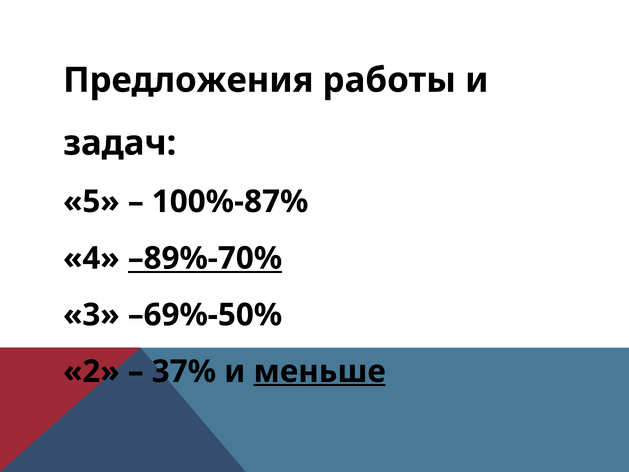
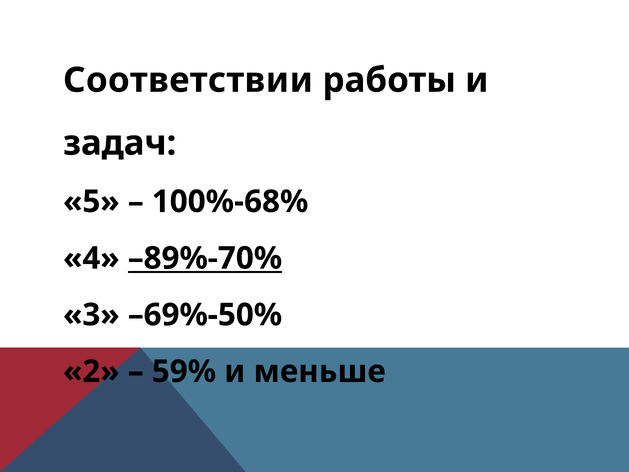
Предложения: Предложения -> Соответствии (188, 80)
100%-87%: 100%-87% -> 100%-68% (230, 202)
37%: 37% -> 59% (184, 371)
меньше underline: present -> none (320, 371)
